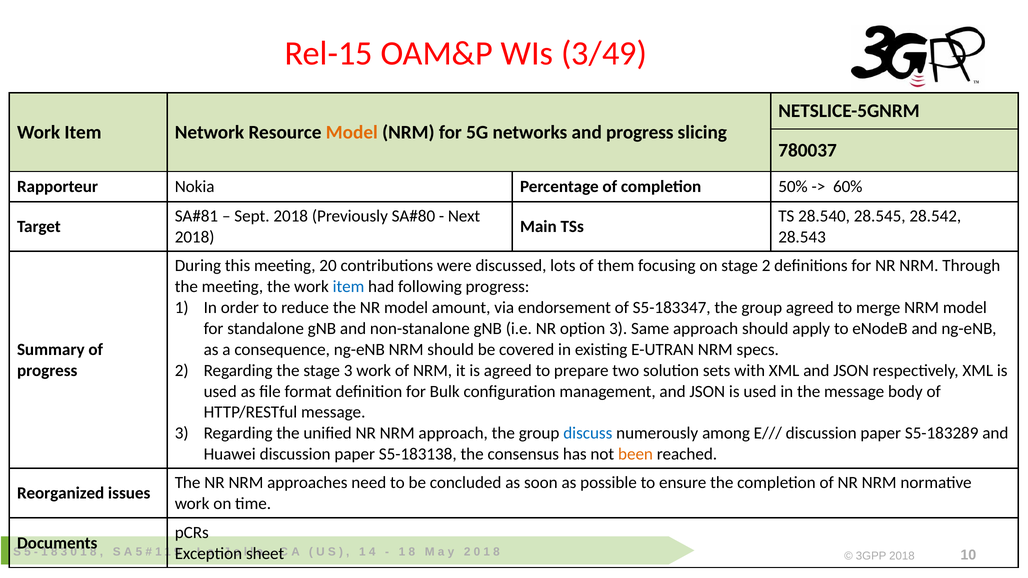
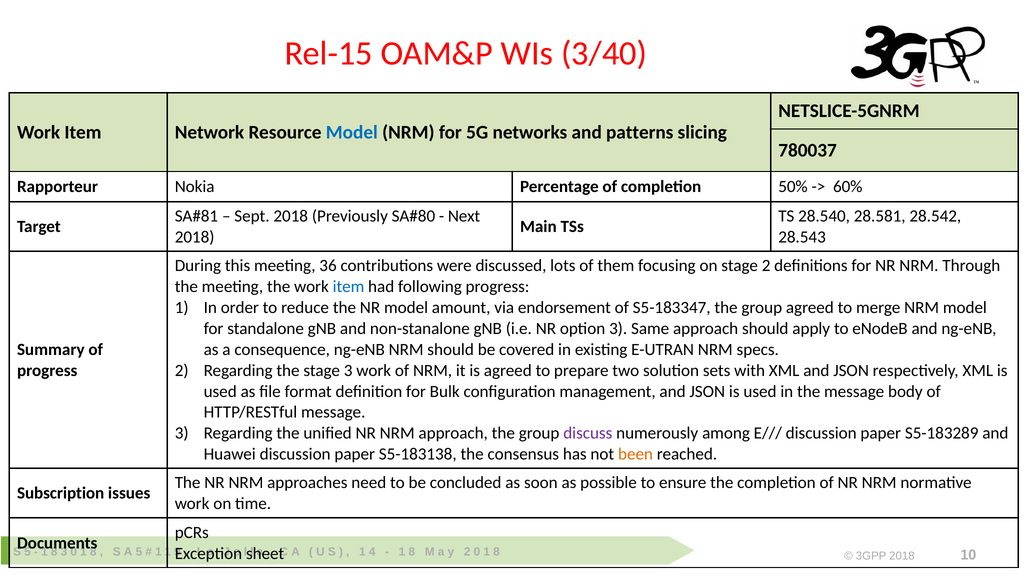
3/49: 3/49 -> 3/40 (604, 53)
Model colour: orange -> blue (352, 132)
and progress: progress -> patterns (640, 132)
28.545: 28.545 -> 28.581 (880, 216)
20: 20 -> 36 (328, 266)
discuss colour: blue -> purple (588, 433)
Reorganized: Reorganized -> Subscription (61, 494)
